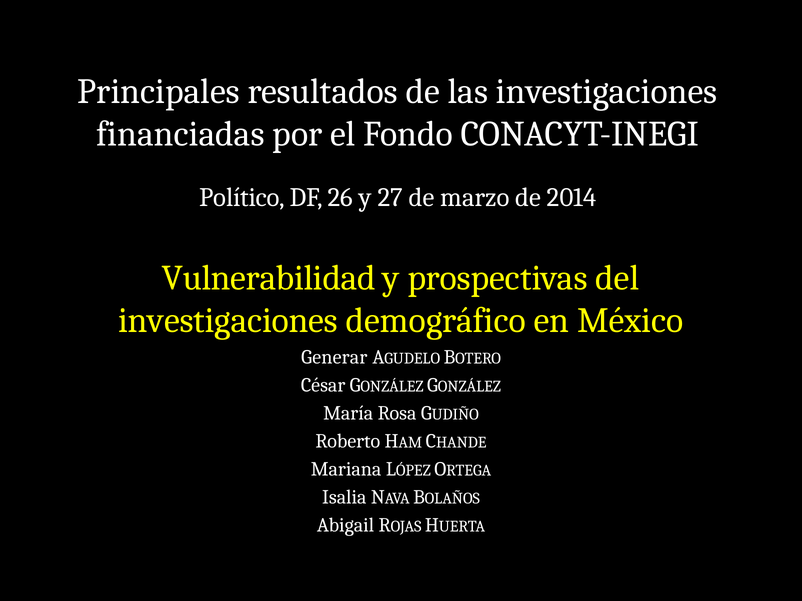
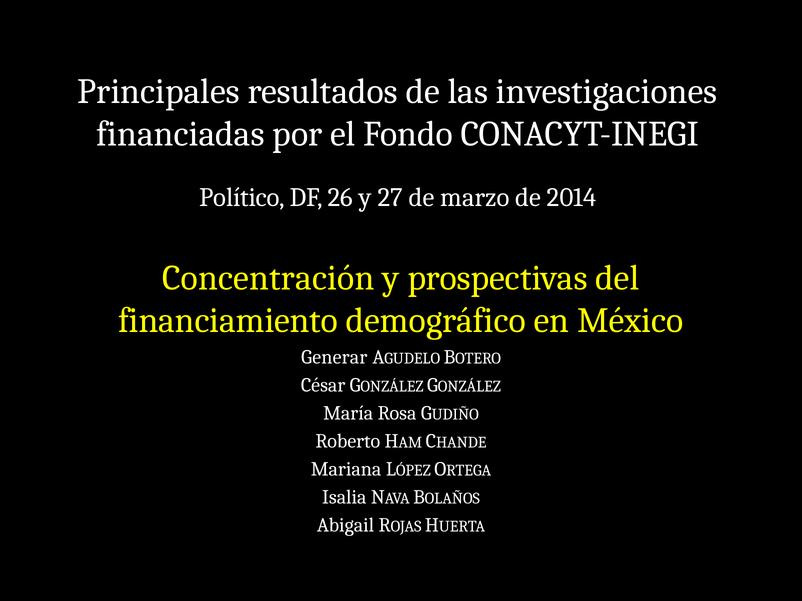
Vulnerabilidad: Vulnerabilidad -> Concentración (268, 278)
investigaciones: investigaciones -> financiamiento (228, 321)
